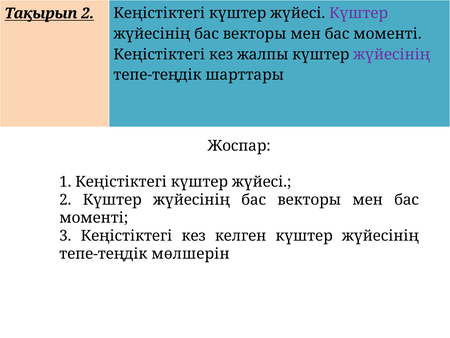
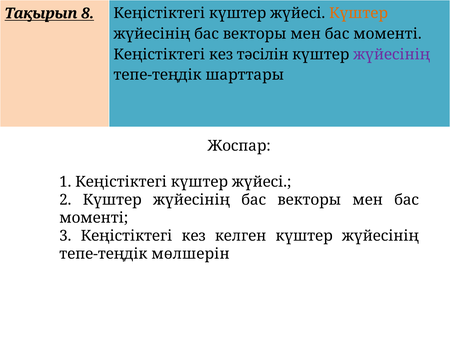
Тақырып 2: 2 -> 8 (88, 13)
Күштер colour: purple -> orange (359, 13)
жалпы: жалпы -> тәсілін (263, 54)
